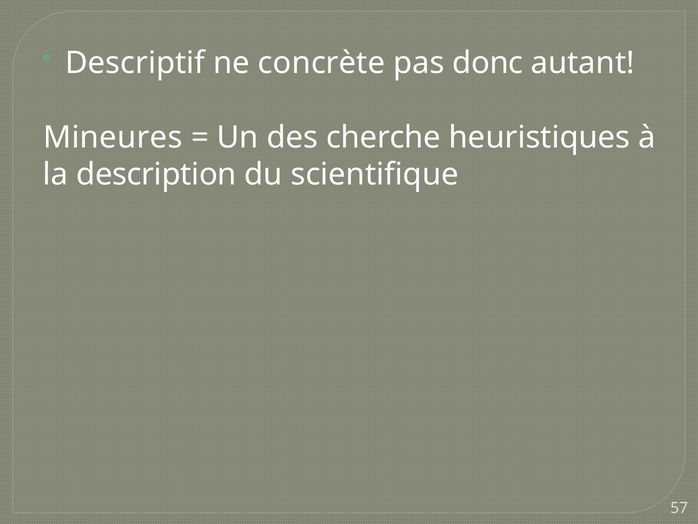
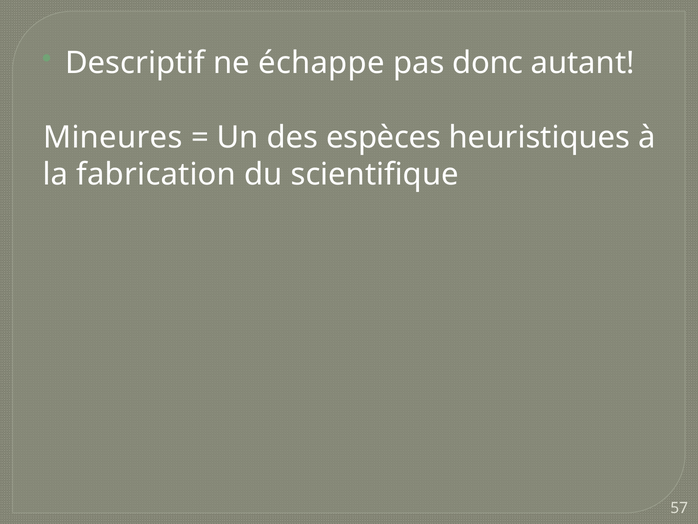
concrète: concrète -> échappe (321, 63)
cherche: cherche -> espèces (384, 137)
description: description -> fabrication (156, 174)
